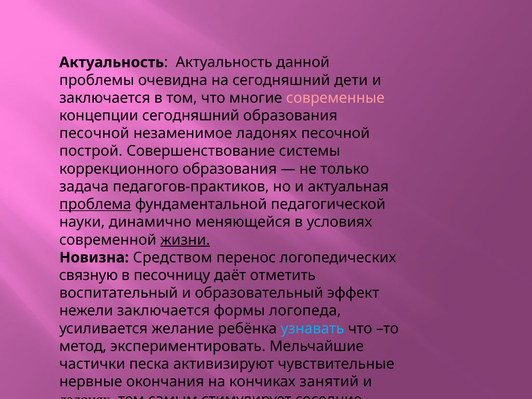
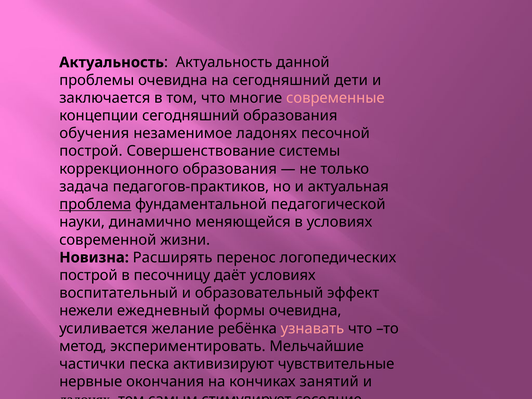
песочной: песочной -> обучения (94, 133)
жизни underline: present -> none (185, 240)
Средством: Средством -> Расширять (173, 258)
связную: связную -> построй (88, 275)
даёт отметить: отметить -> условиях (283, 275)
нежели заключается: заключается -> ежедневный (163, 311)
формы логопеда: логопеда -> очевидна (305, 311)
узнавать colour: light blue -> pink (312, 329)
